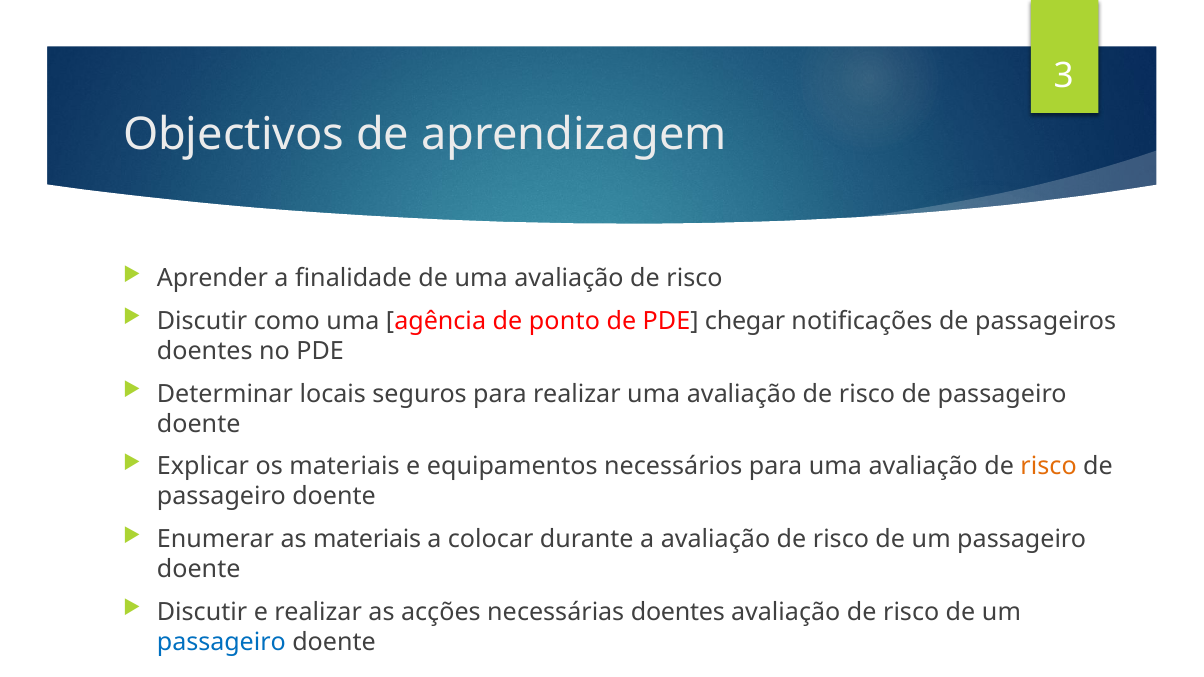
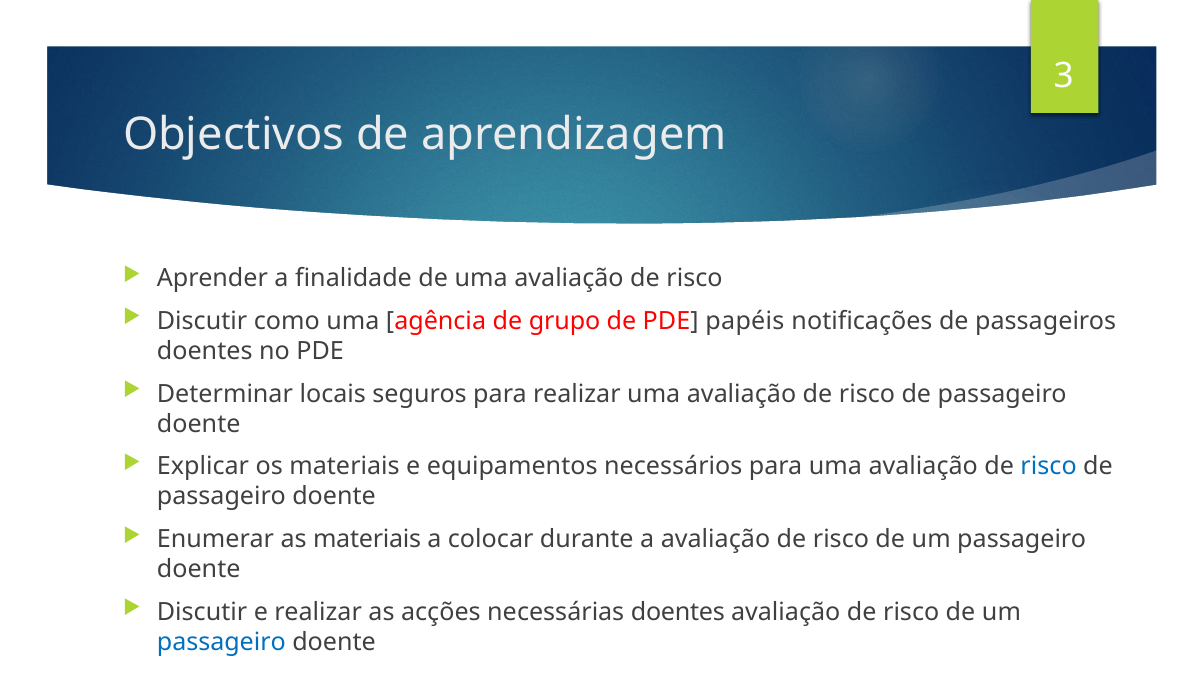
ponto: ponto -> grupo (565, 321)
chegar: chegar -> papéis (745, 321)
risco colour: orange -> blue (1049, 467)
